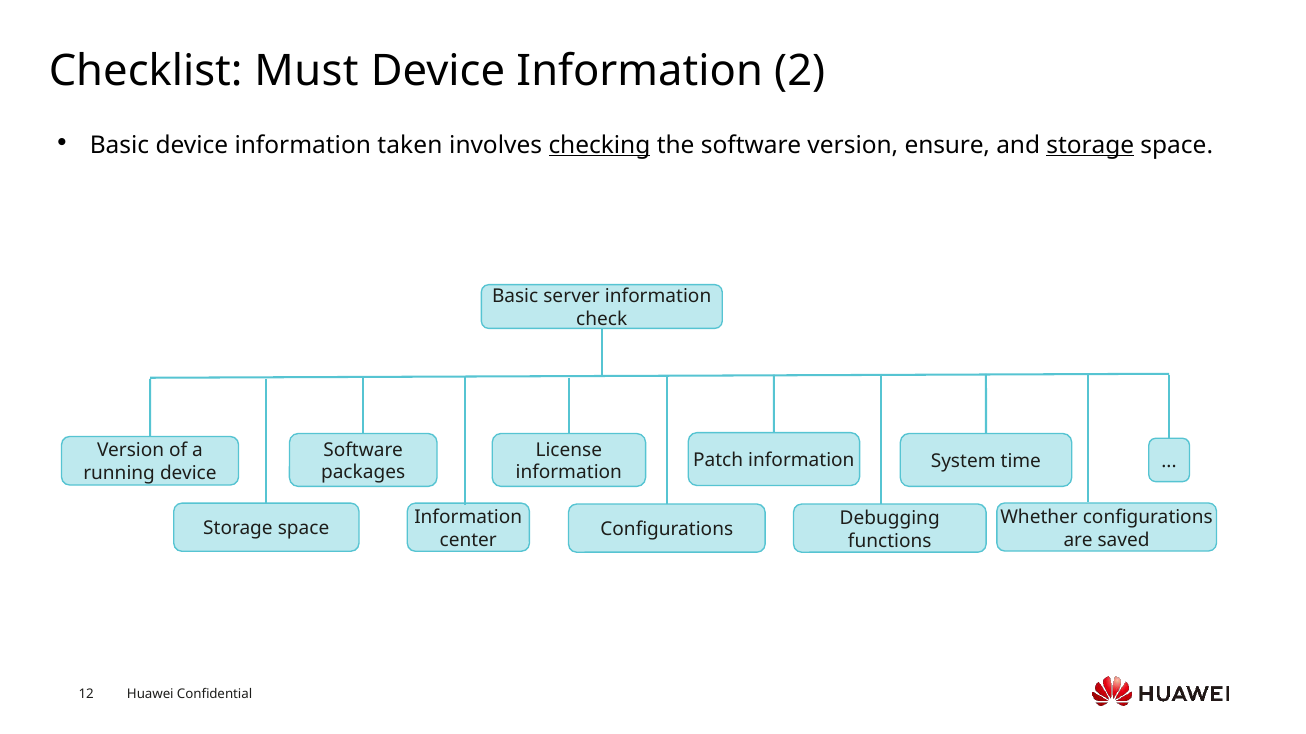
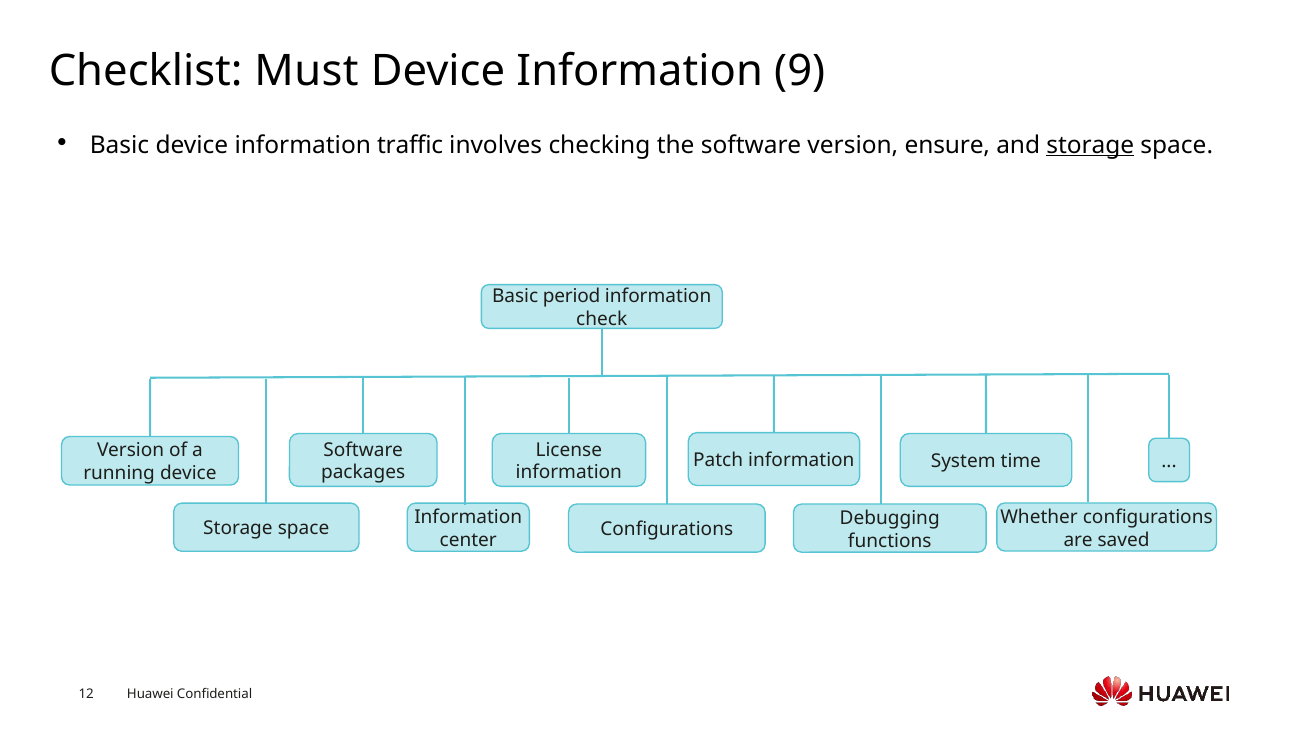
2: 2 -> 9 (800, 71)
taken: taken -> traffic (410, 145)
checking underline: present -> none (599, 145)
server: server -> period (572, 297)
